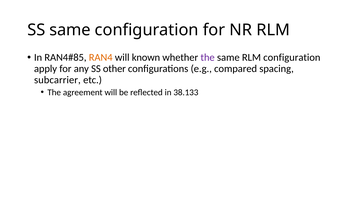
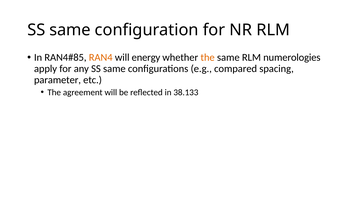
known: known -> energy (146, 58)
the colour: purple -> orange (208, 58)
RLM configuration: configuration -> numerologies (292, 58)
any SS other: other -> same (114, 69)
subcarrier: subcarrier -> parameter (57, 80)
